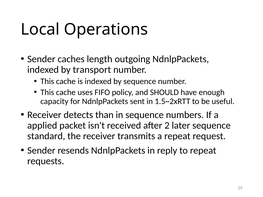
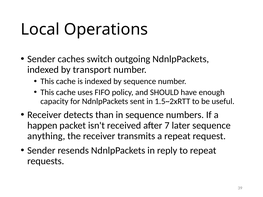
length: length -> switch (100, 59)
applied: applied -> happen (42, 126)
2: 2 -> 7 (167, 126)
standard: standard -> anything (46, 136)
